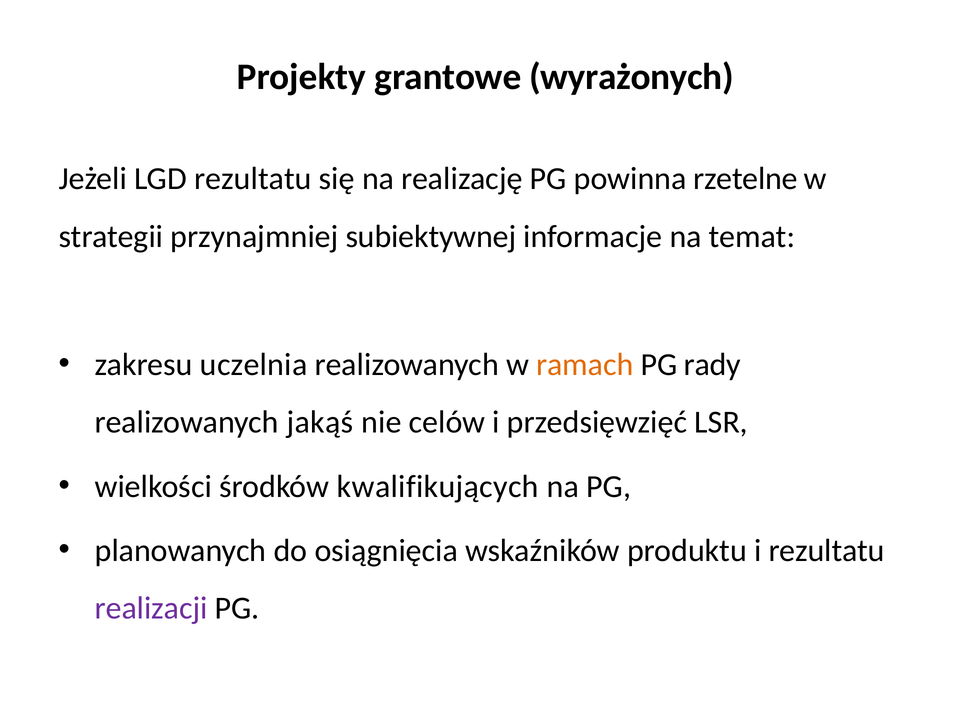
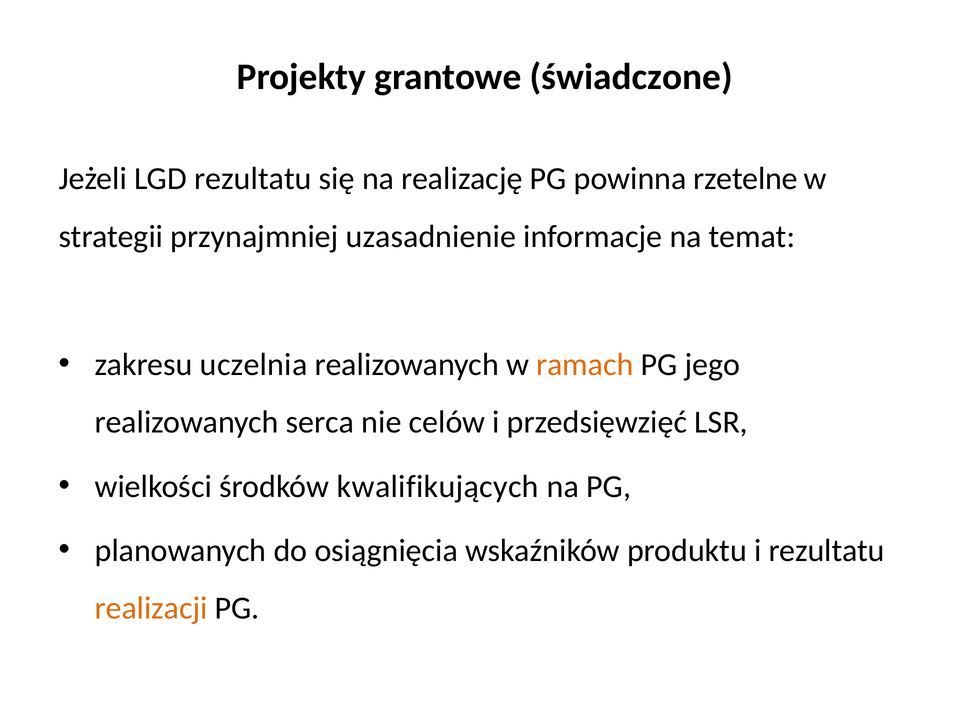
wyrażonych: wyrażonych -> świadczone (631, 77)
subiektywnej: subiektywnej -> uzasadnienie (431, 236)
rady: rady -> jego (712, 365)
jakąś: jakąś -> serca (320, 422)
realizacji colour: purple -> orange (151, 608)
